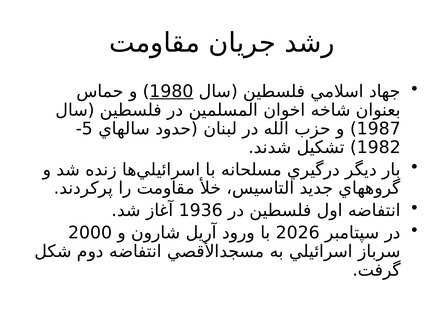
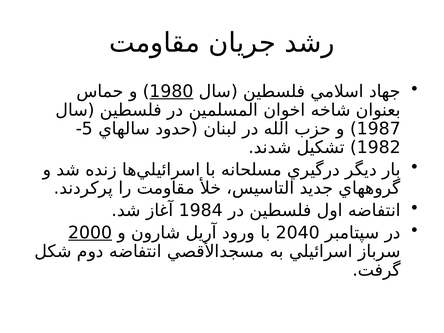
1936: 1936 -> 1984 (201, 210)
2000 underline: none -> present (90, 233)
2026: 2026 -> 2040 (298, 233)
